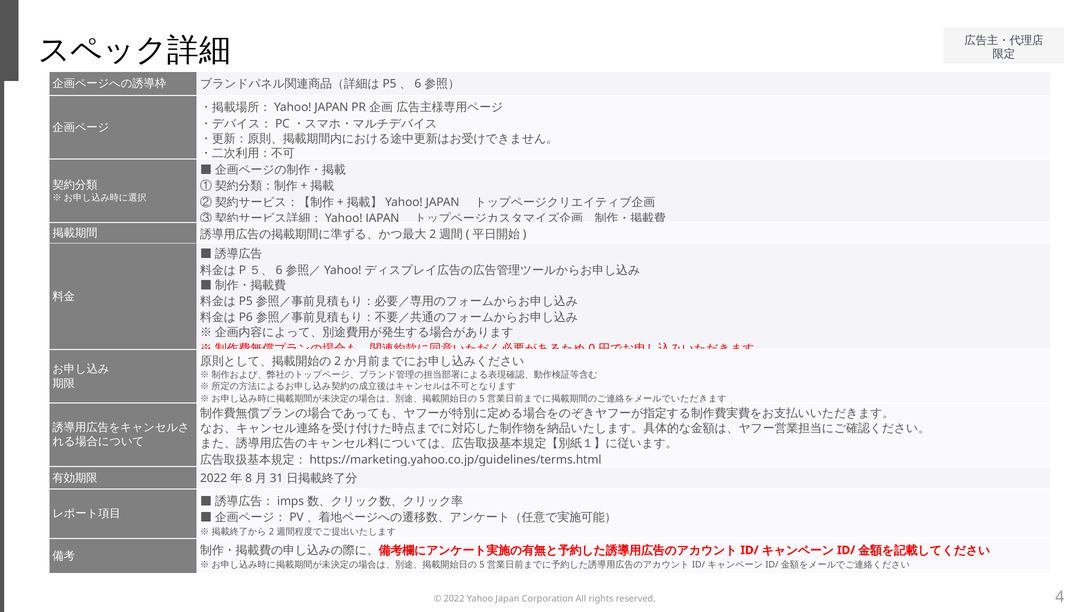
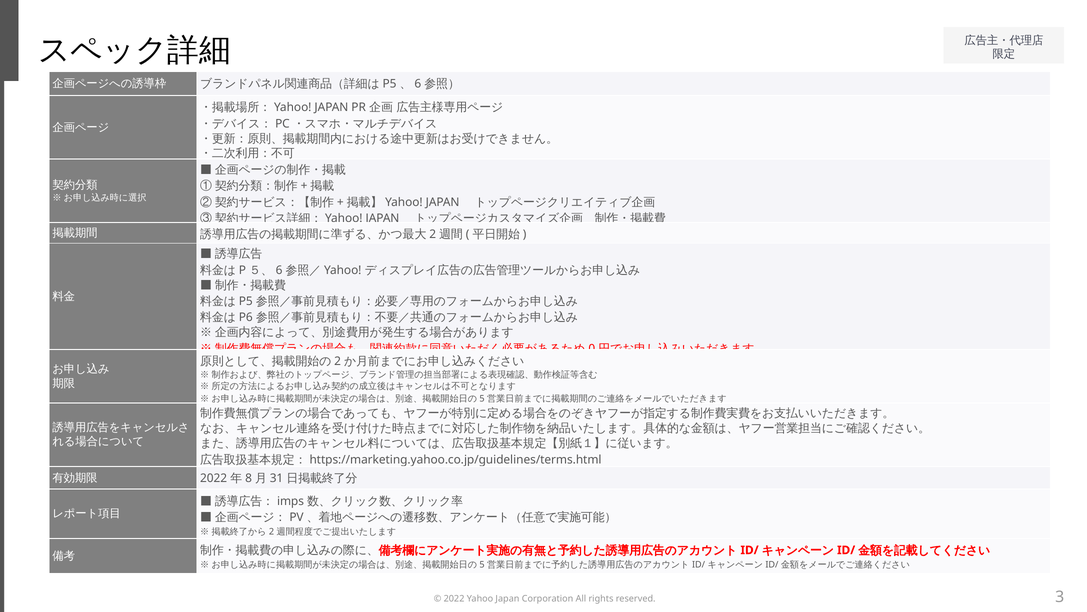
4: 4 -> 3 (1060, 596)
